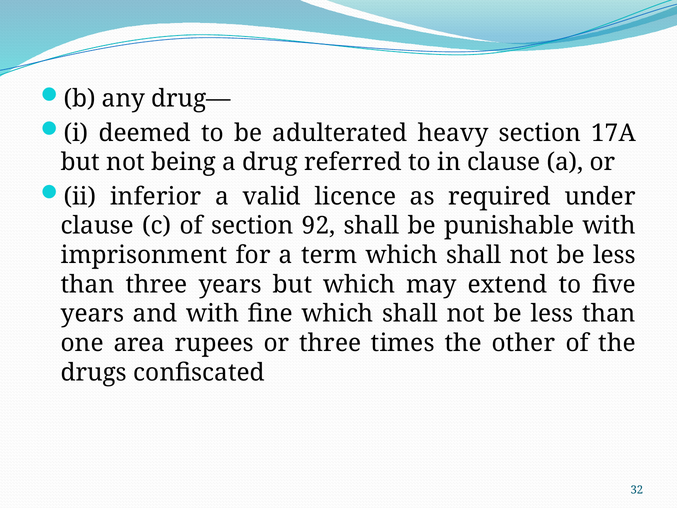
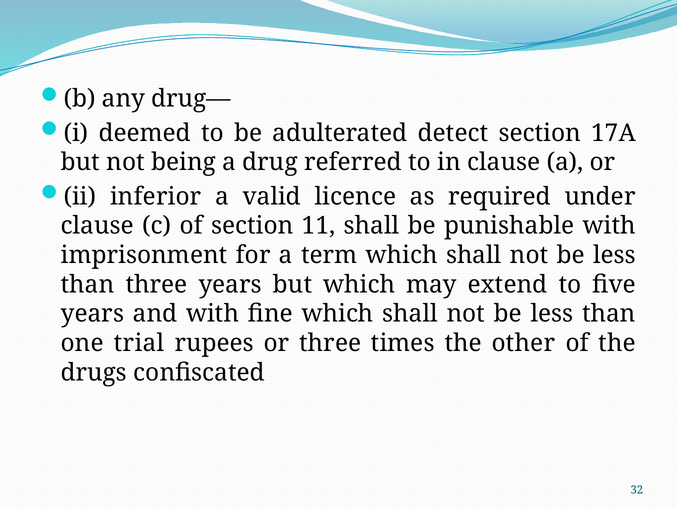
heavy: heavy -> detect (453, 133)
92: 92 -> 11 (319, 226)
area: area -> trial (139, 343)
